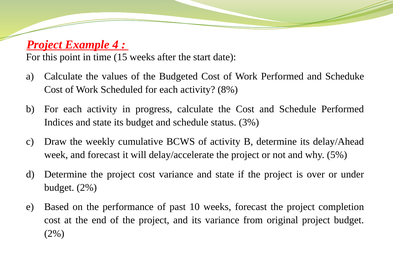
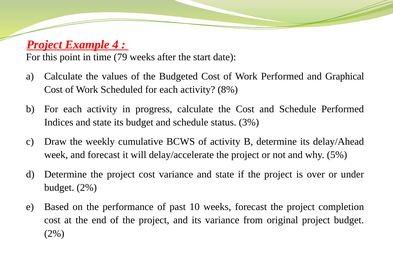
15: 15 -> 79 (120, 57)
Scheduke: Scheduke -> Graphical (345, 76)
